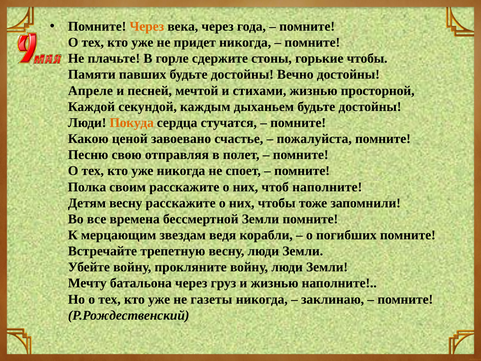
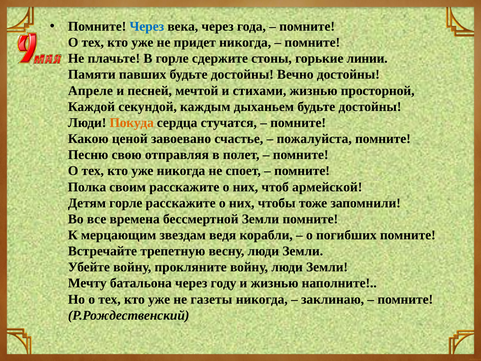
Через colour: orange -> blue (147, 26)
горькие чтобы: чтобы -> линии (367, 58)
чтоб наполните: наполните -> армейской (327, 187)
Детям весну: весну -> горле (126, 203)
груз: груз -> году (223, 283)
